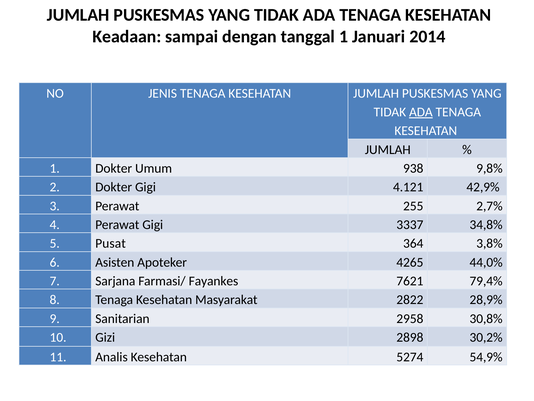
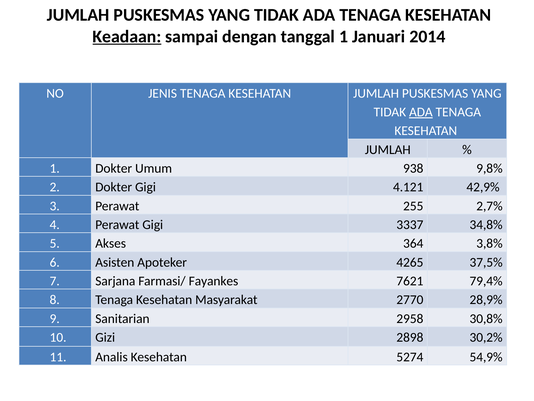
Keadaan underline: none -> present (127, 36)
Pusat: Pusat -> Akses (111, 243)
44,0%: 44,0% -> 37,5% (486, 262)
2822: 2822 -> 2770 (410, 300)
